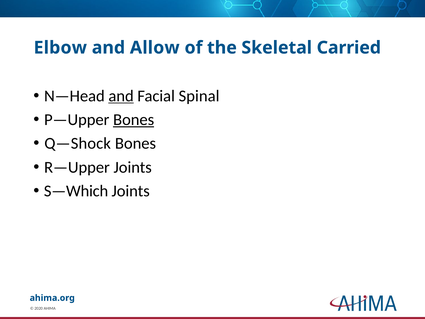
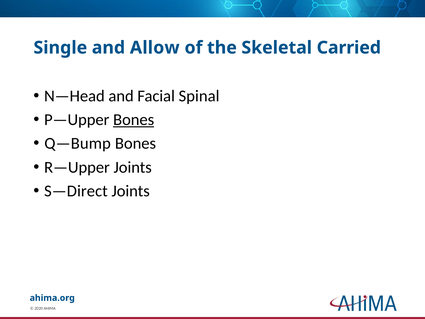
Elbow: Elbow -> Single (60, 48)
and underline: present -> none (121, 96)
Q—Shock: Q—Shock -> Q—Bump (78, 143)
S—Which: S—Which -> S—Direct (76, 191)
